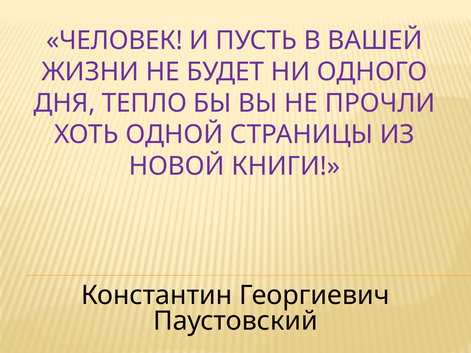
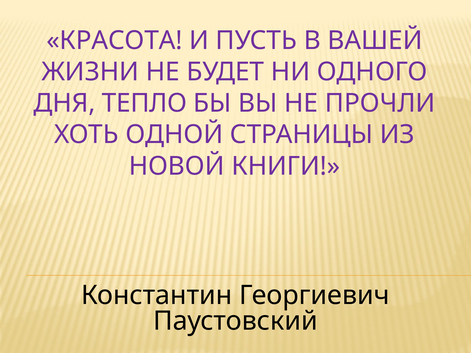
ЧЕЛОВЕК: ЧЕЛОВЕК -> КРАСОТА (114, 41)
